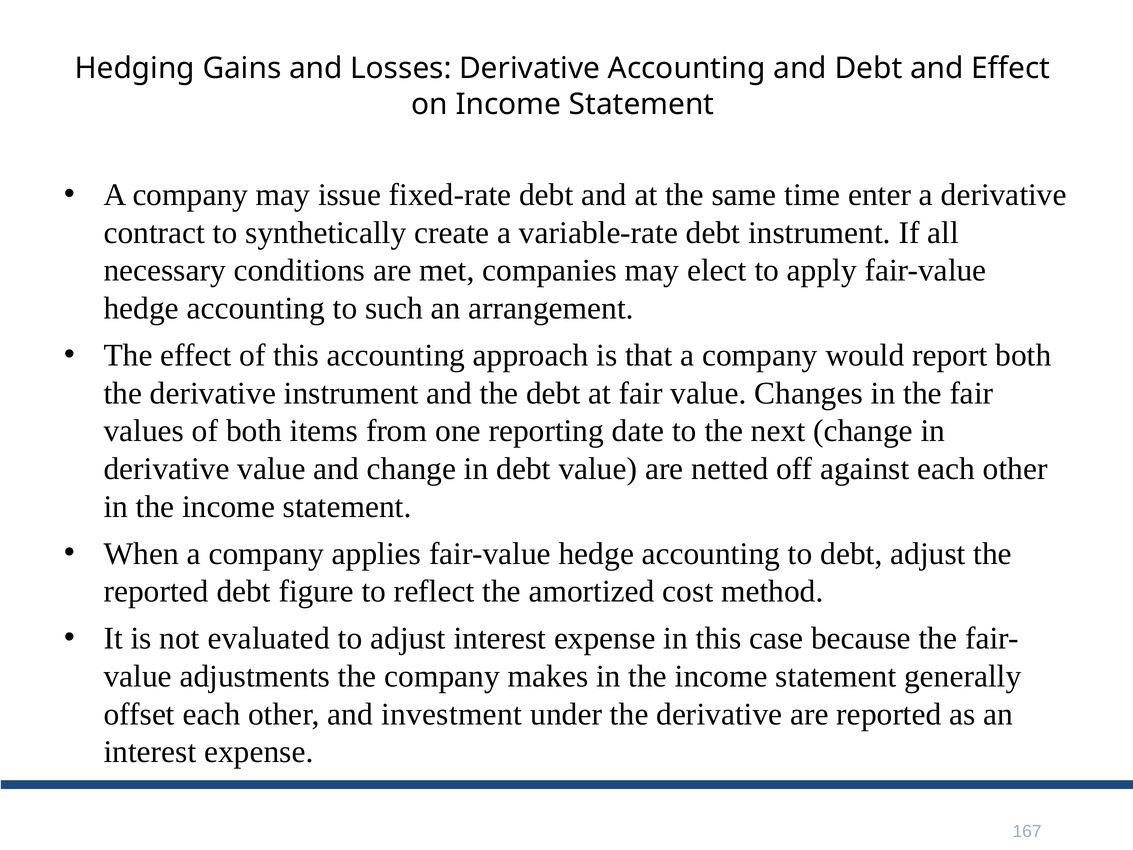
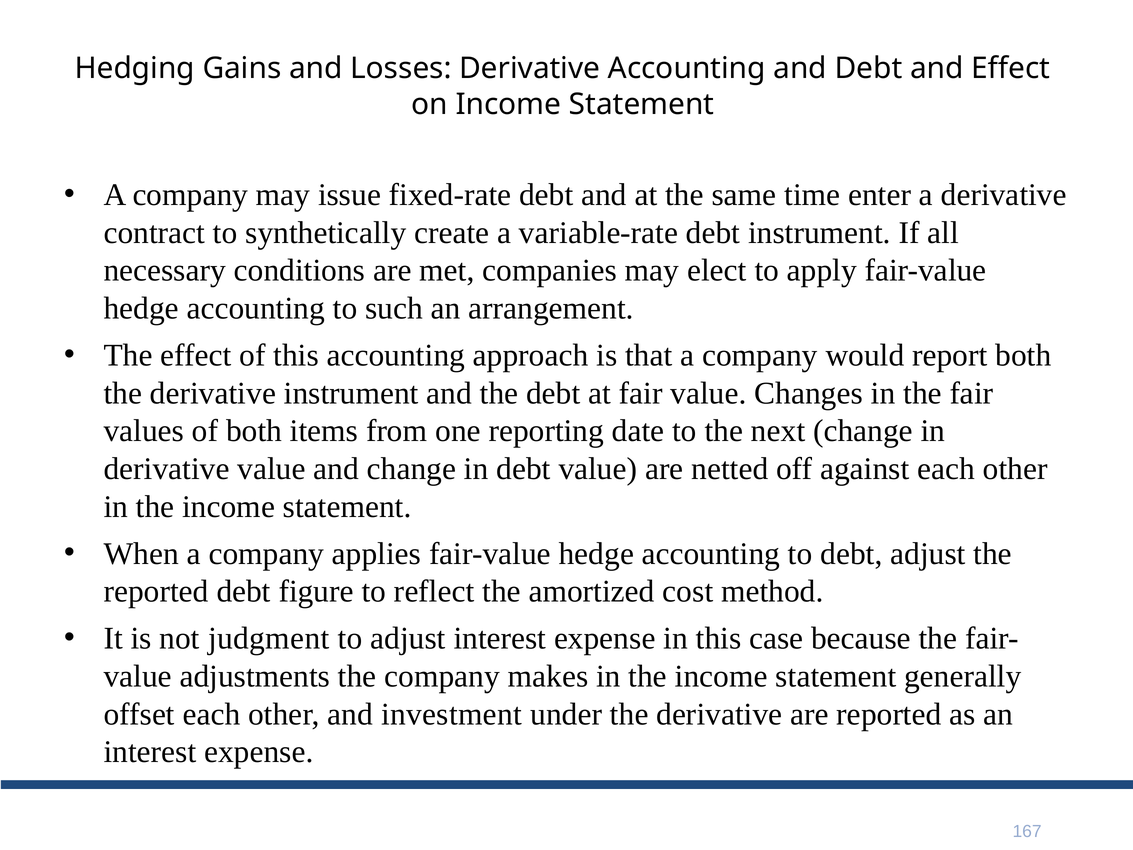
evaluated: evaluated -> judgment (269, 638)
